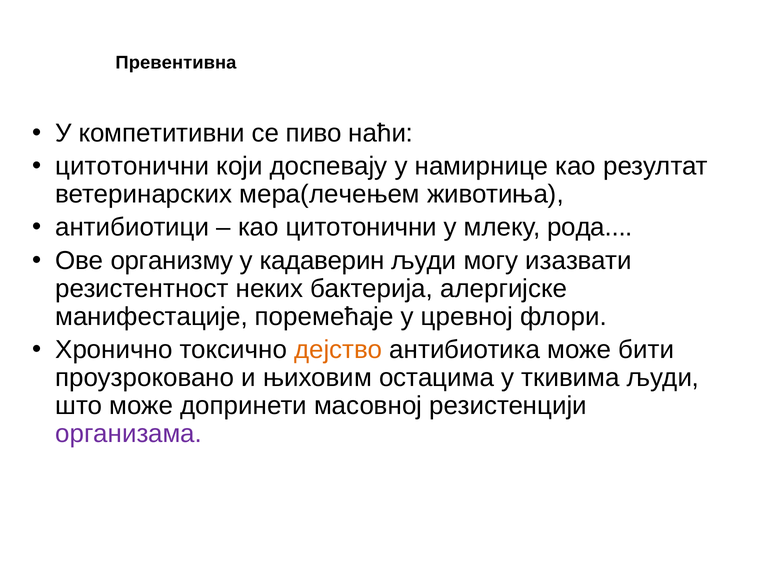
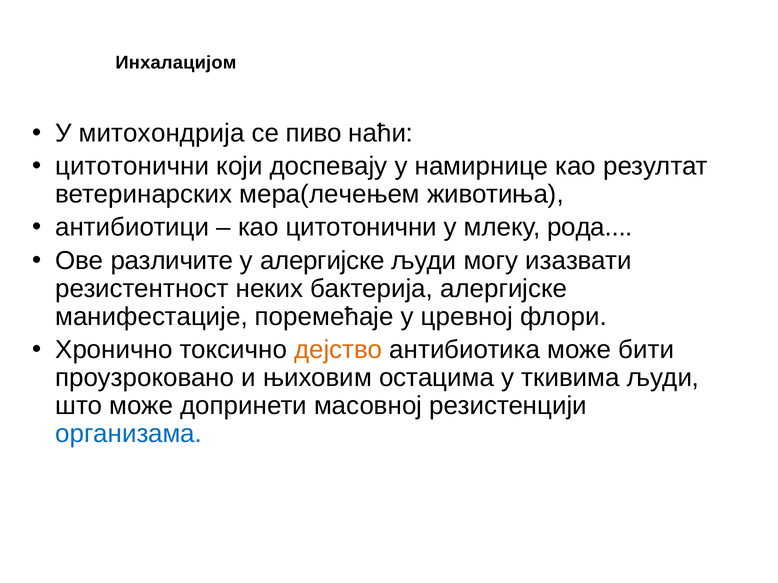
Превентивна: Превентивна -> Инхалацијом (176, 63)
компетитивни: компетитивни -> митохондрија (162, 133)
организму: организму -> различите (172, 261)
у кадаверин: кадаверин -> алергијске (322, 261)
организама colour: purple -> blue (129, 434)
